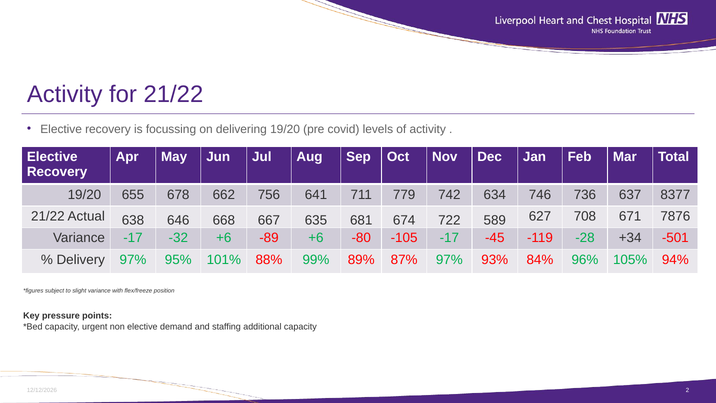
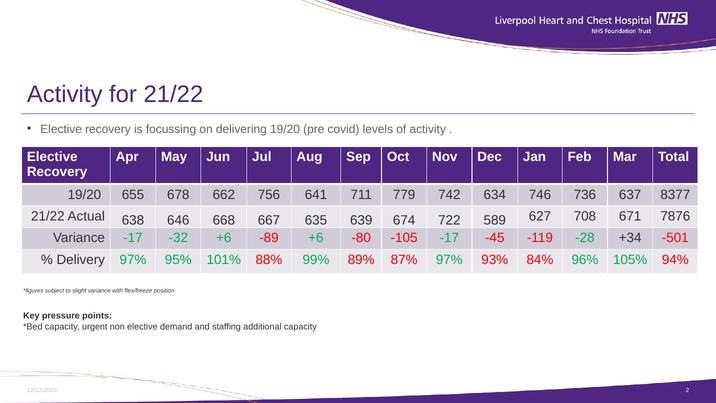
681: 681 -> 639 (361, 220)
